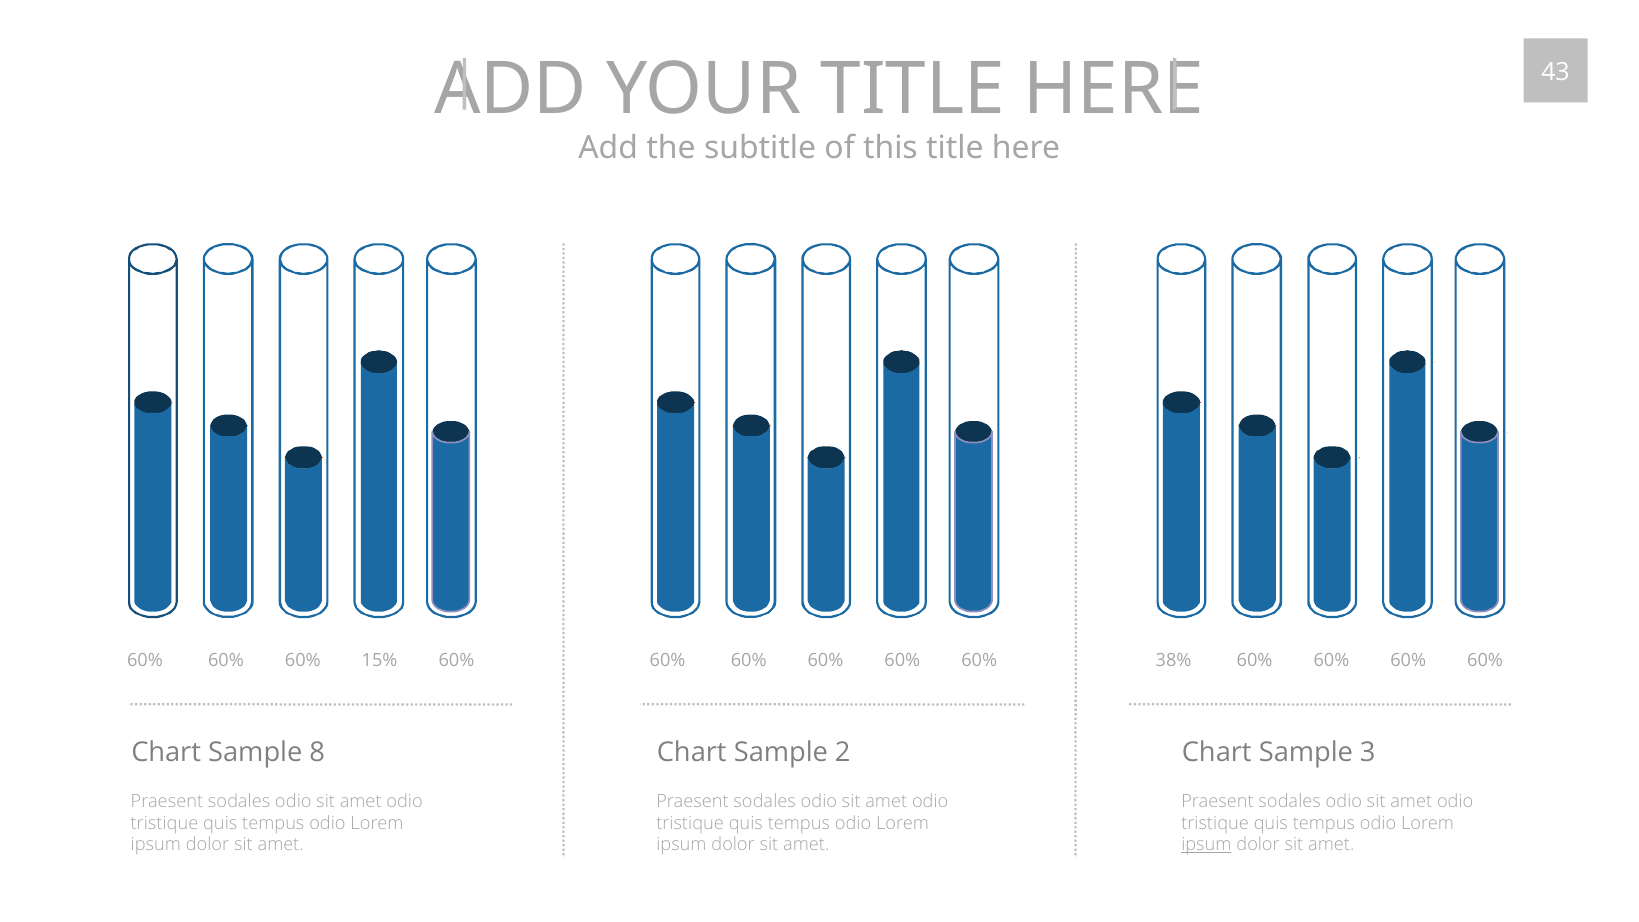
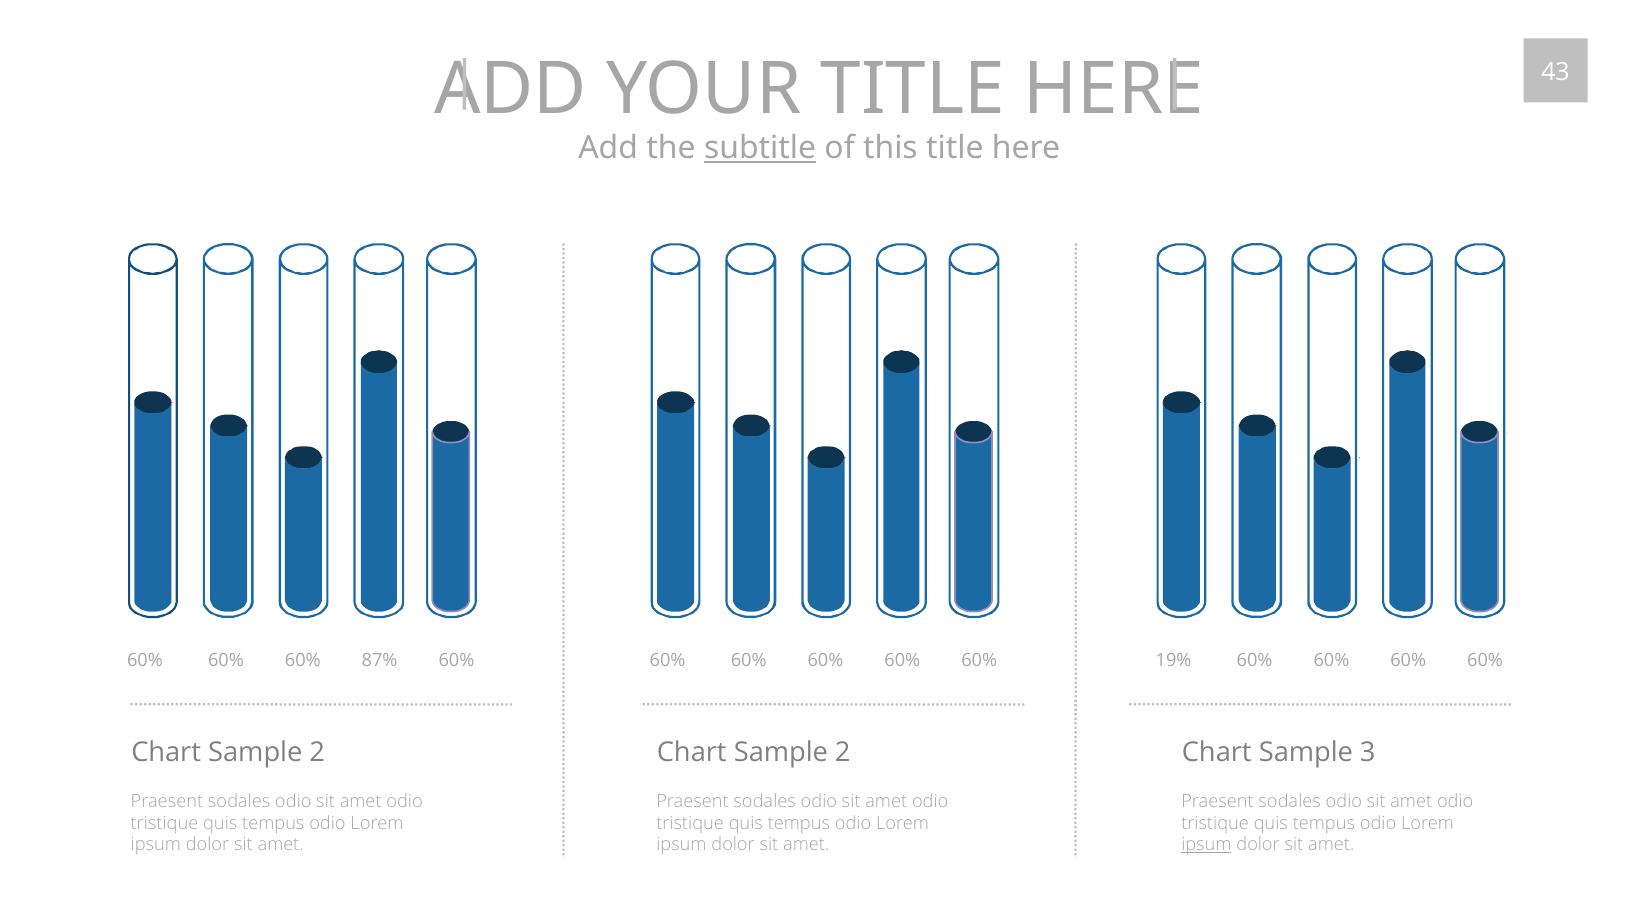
subtitle underline: none -> present (760, 148)
15%: 15% -> 87% (380, 661)
38%: 38% -> 19% (1174, 661)
8: 8 -> 2 (317, 753)
